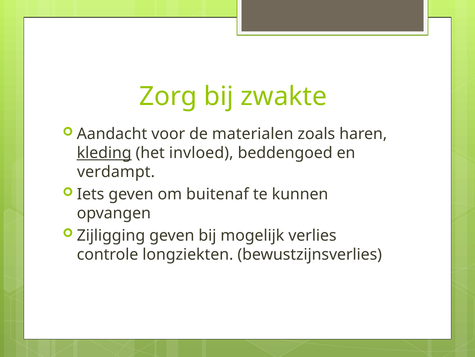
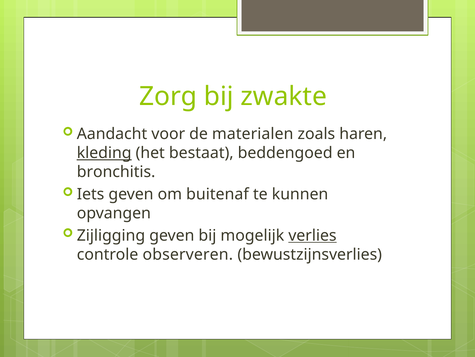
invloed: invloed -> bestaat (201, 153)
verdampt: verdampt -> bronchitis (116, 172)
verlies underline: none -> present (312, 235)
longziekten: longziekten -> observeren (188, 254)
